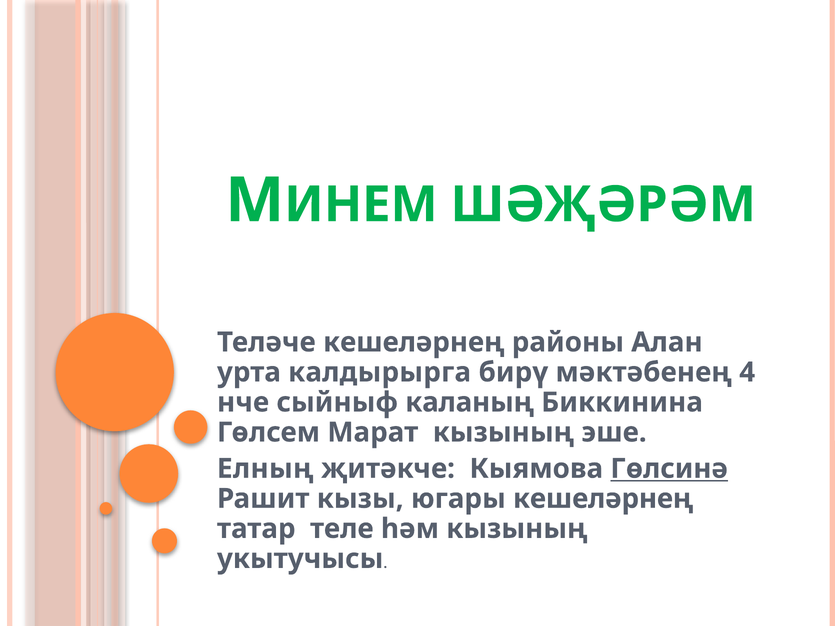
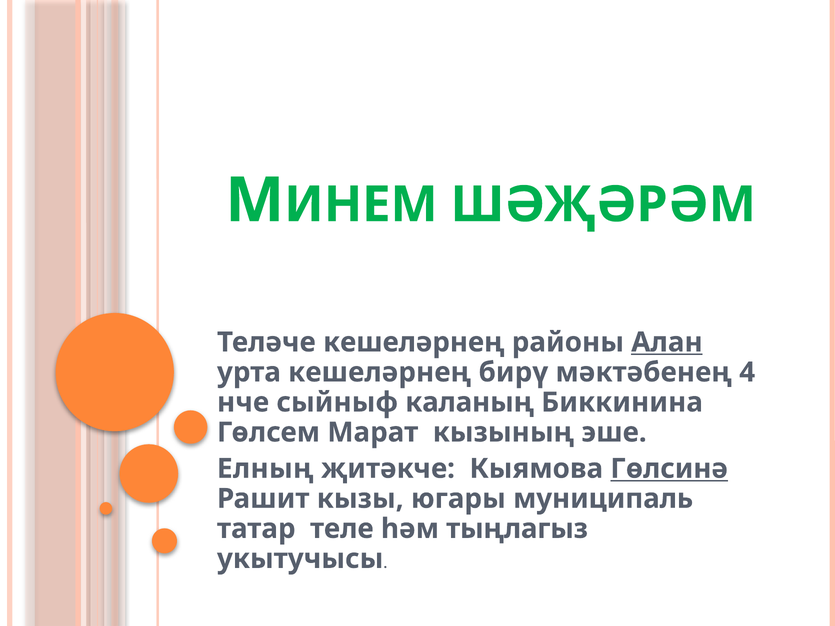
Алан underline: none -> present (667, 342)
урта калдырырга: калдырырга -> кешеләрнең (380, 372)
югары кешеләрнең: кешеләрнең -> муниципаль (603, 499)
һәм кызының: кызының -> тыңлагыз (517, 529)
